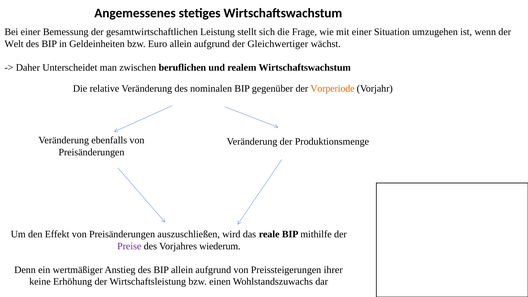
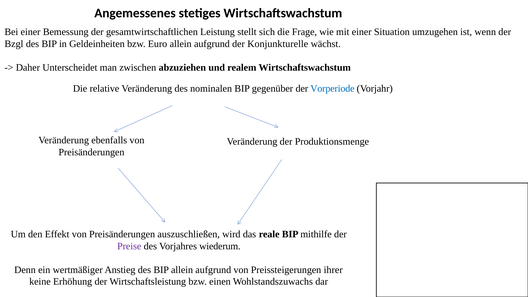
Welt: Welt -> Bzgl (14, 44)
Gleichwertiger: Gleichwertiger -> Konjunkturelle (278, 44)
beruflichen: beruflichen -> abzuziehen (182, 68)
Vorperiode colour: orange -> blue (332, 88)
